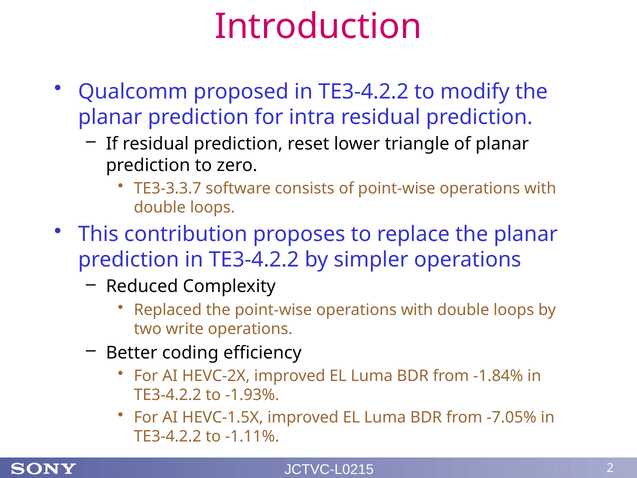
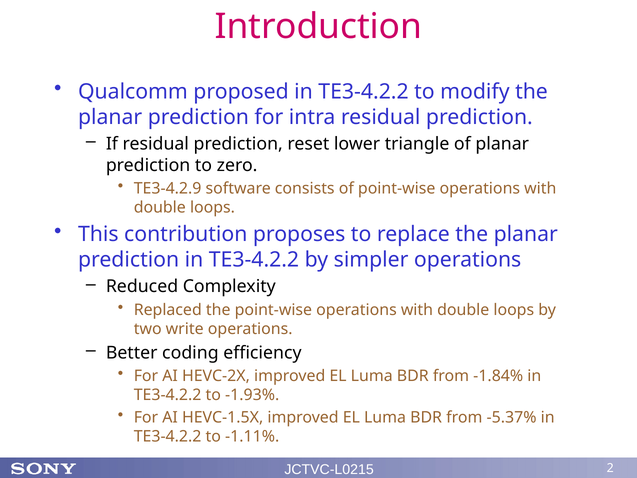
TE3-3.3.7: TE3-3.3.7 -> TE3-4.2.9 (168, 188)
-7.05%: -7.05% -> -5.37% (512, 417)
